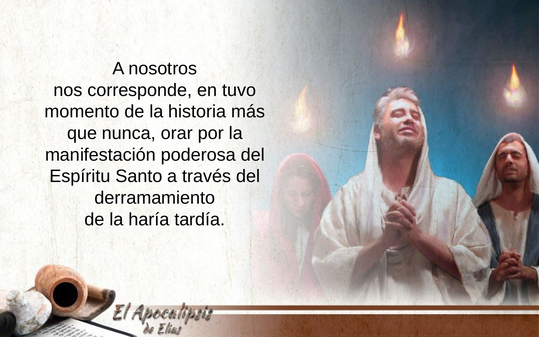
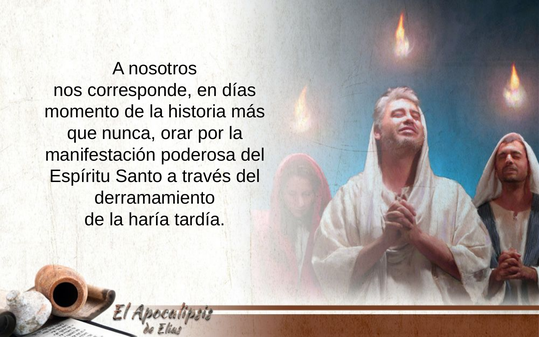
tuvo: tuvo -> días (239, 90)
